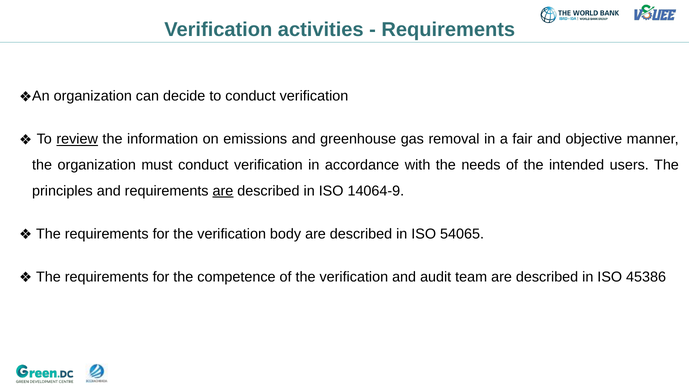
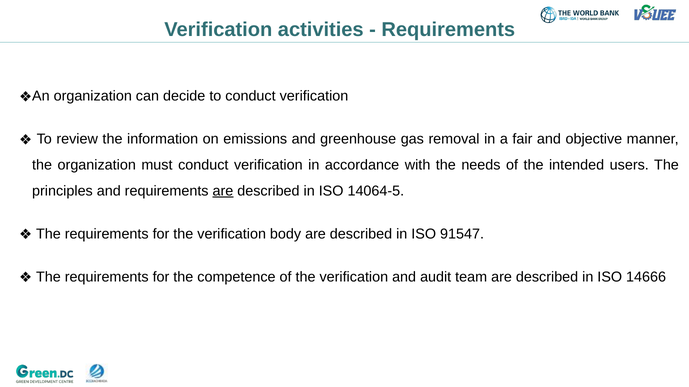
review underline: present -> none (77, 139)
14064-9: 14064-9 -> 14064-5 (376, 191)
54065: 54065 -> 91547 (462, 234)
45386: 45386 -> 14666 (646, 277)
